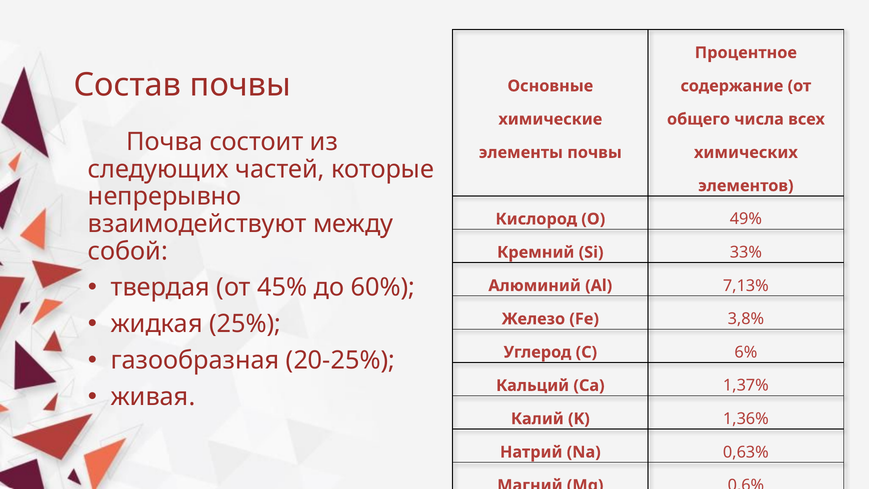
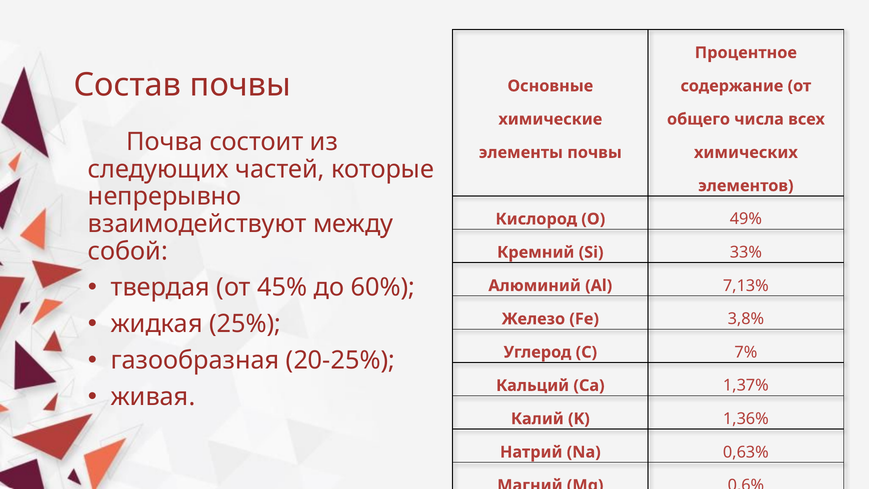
6%: 6% -> 7% (746, 352)
